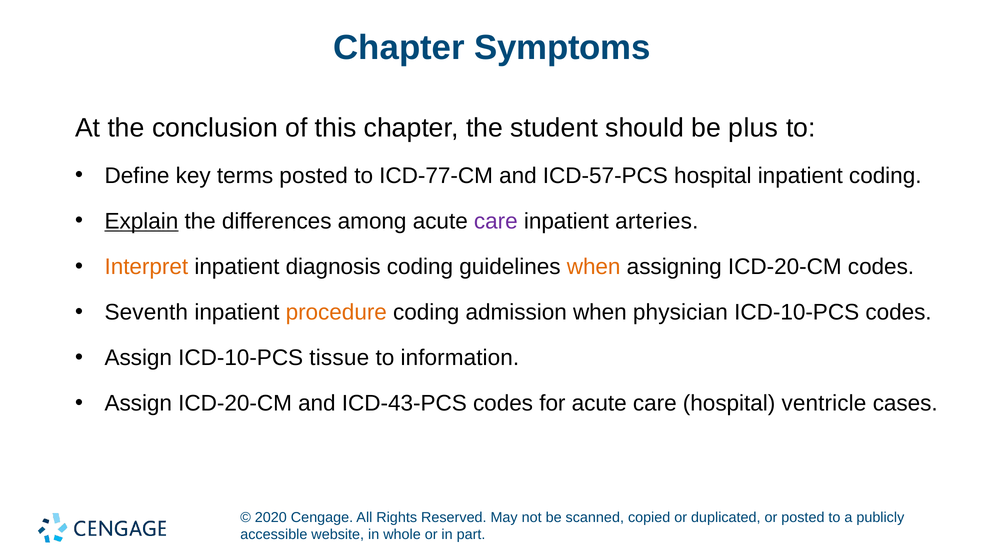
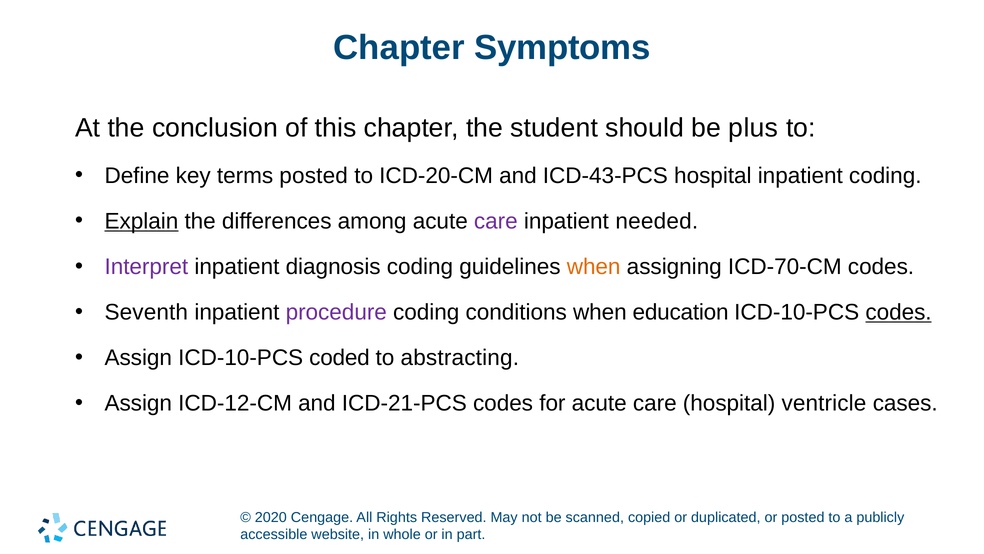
ICD-77-CM: ICD-77-CM -> ICD-20-CM (436, 176)
ICD-57-PCS: ICD-57-PCS -> ICD-43-PCS (605, 176)
arteries: arteries -> needed (657, 221)
Interpret colour: orange -> purple (146, 267)
assigning ICD-20-CM: ICD-20-CM -> ICD-70-CM (785, 267)
procedure colour: orange -> purple (336, 312)
admission: admission -> conditions (516, 312)
physician: physician -> education (681, 312)
codes underline: none -> present (899, 312)
tissue: tissue -> coded (339, 358)
information: information -> abstracting (460, 358)
Assign ICD-20-CM: ICD-20-CM -> ICD-12-CM (235, 403)
ICD-43-PCS: ICD-43-PCS -> ICD-21-PCS (404, 403)
